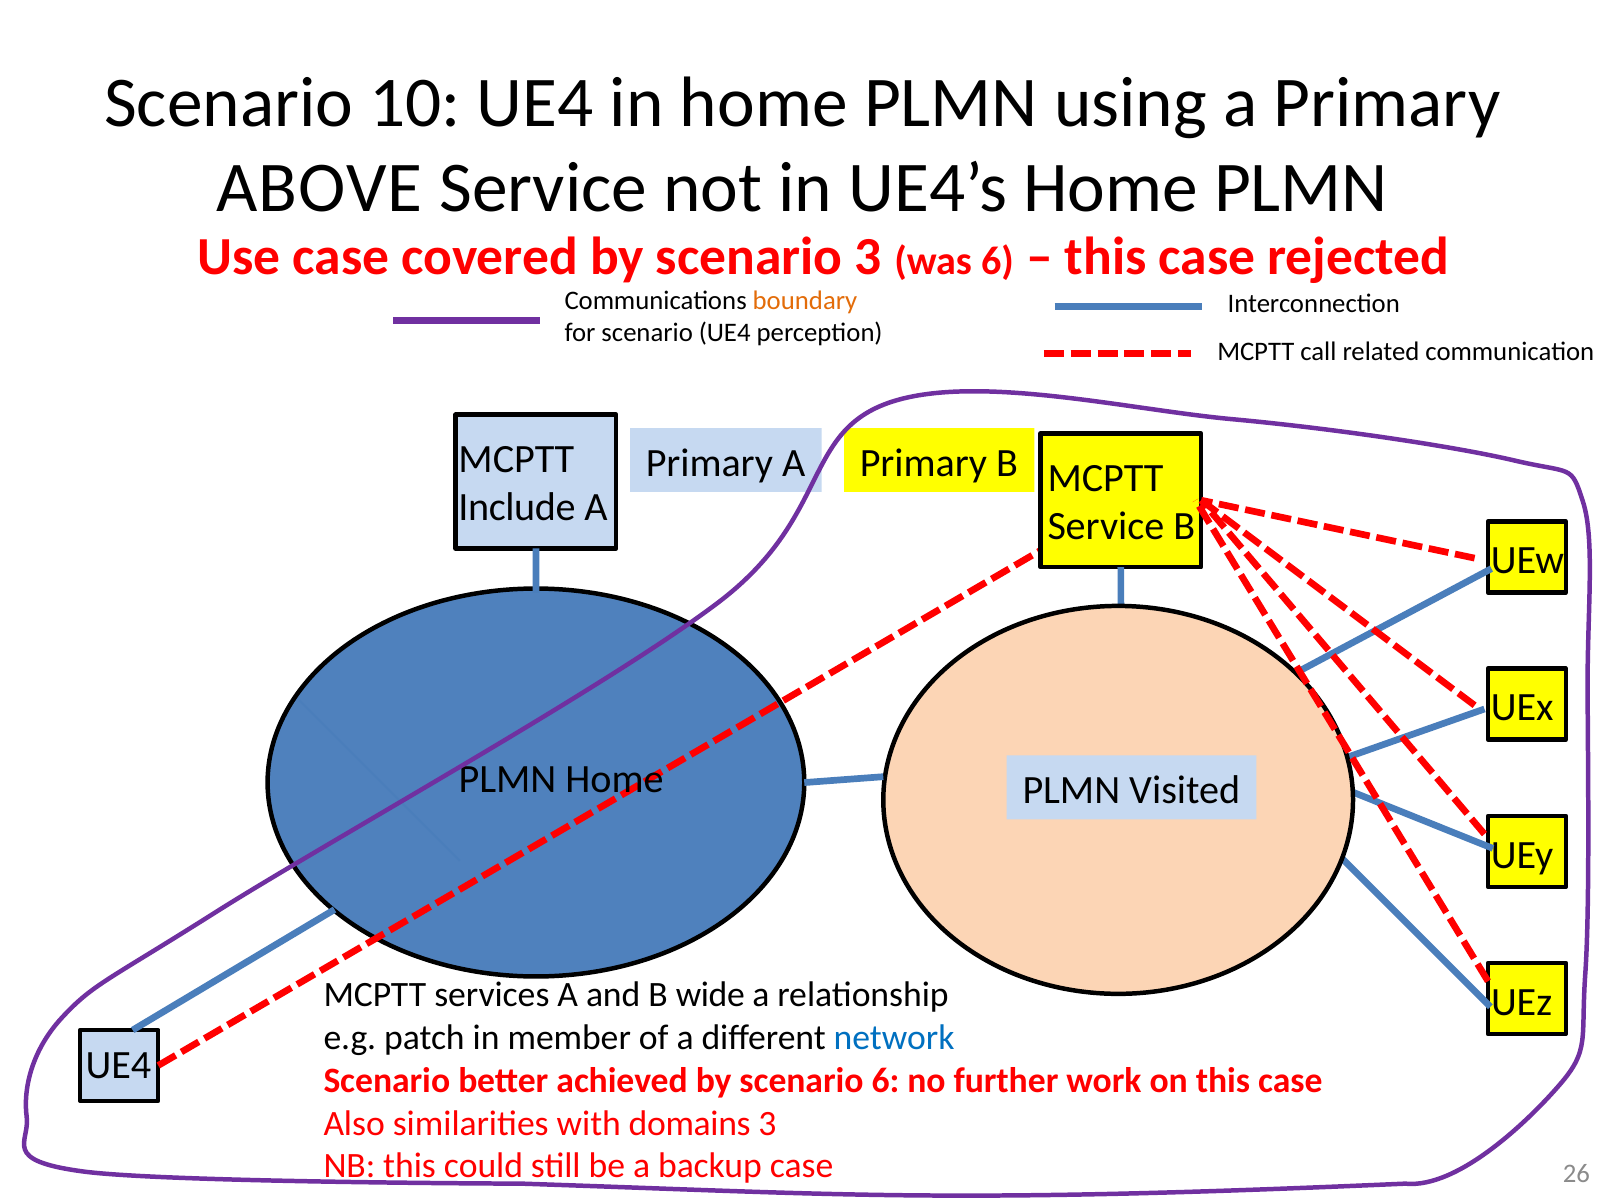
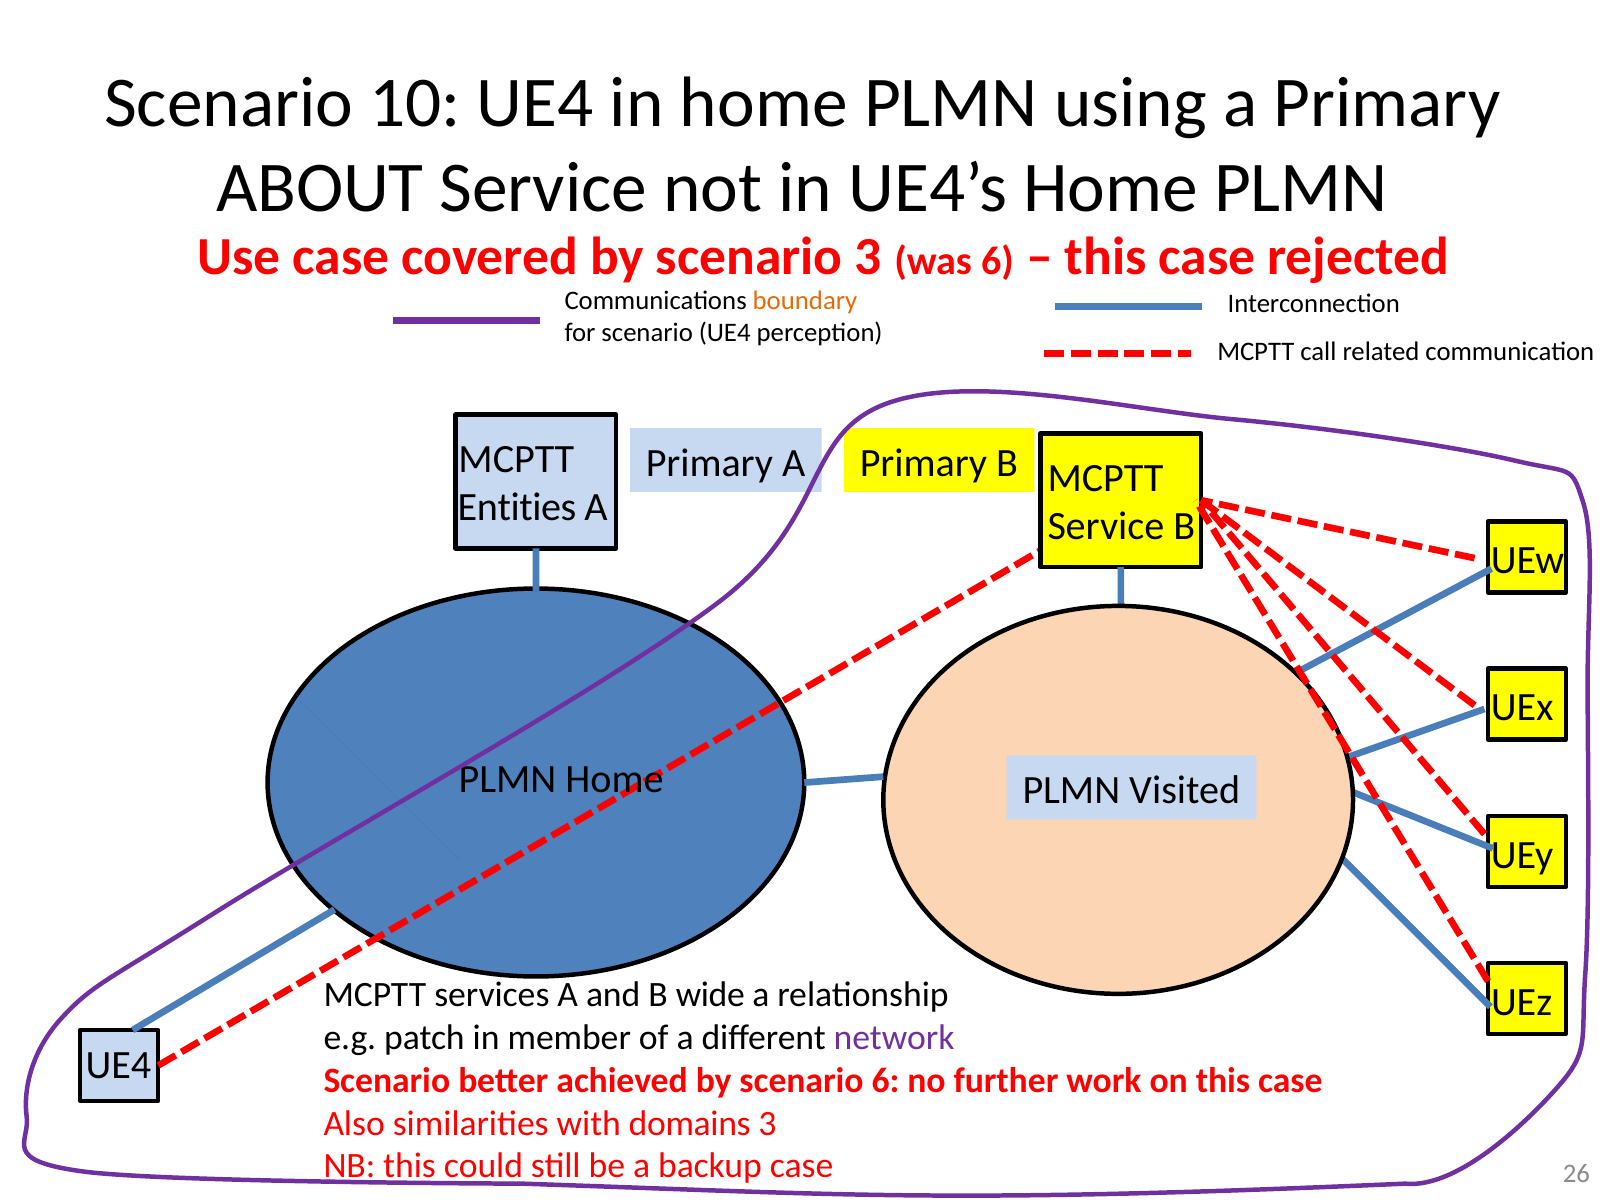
ABOVE: ABOVE -> ABOUT (320, 188)
Include: Include -> Entities (517, 508)
network colour: blue -> purple (894, 1038)
